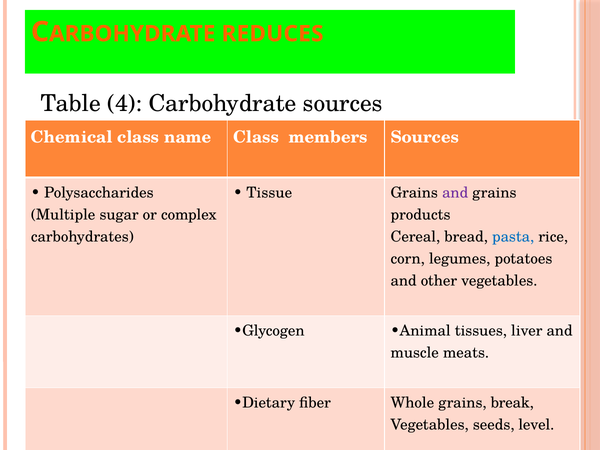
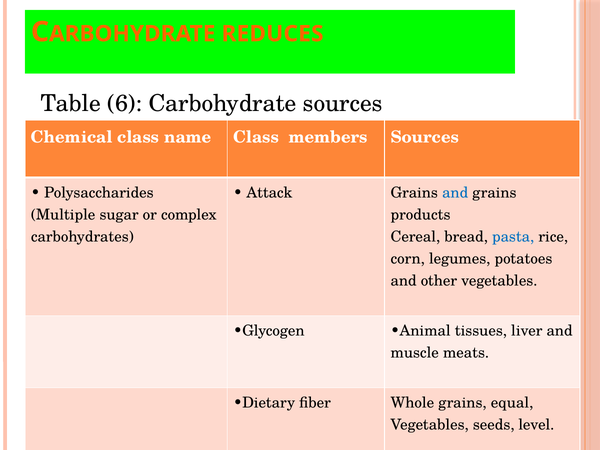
4: 4 -> 6 (125, 104)
Tissue: Tissue -> Attack (269, 193)
and colour: purple -> blue (455, 193)
break: break -> equal (512, 403)
